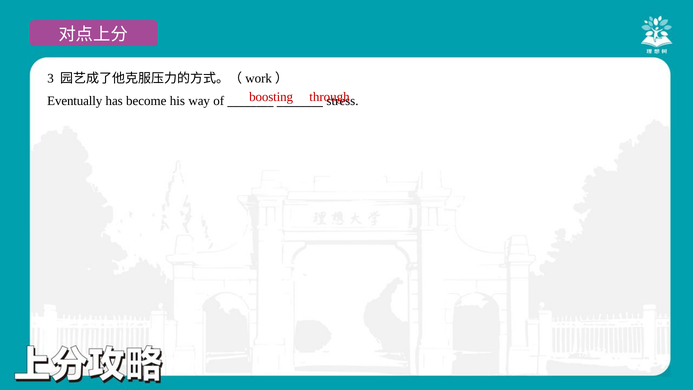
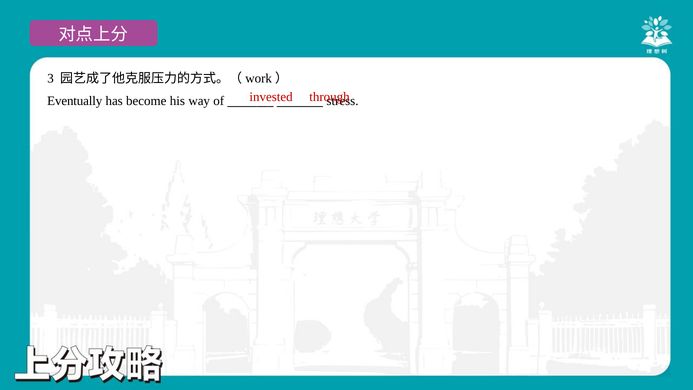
boosting: boosting -> invested (271, 97)
